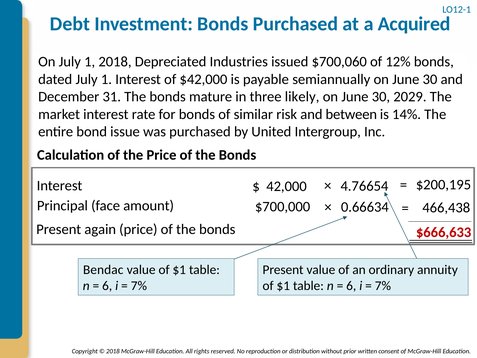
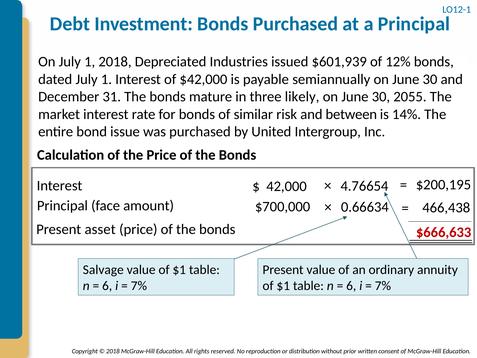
a Acquired: Acquired -> Principal (414, 24)
$700,060: $700,060 -> $601,939 (339, 62)
2029: 2029 -> 2055 (410, 97)
again: again -> asset (100, 229)
Bendac: Bendac -> Salvage (103, 270)
